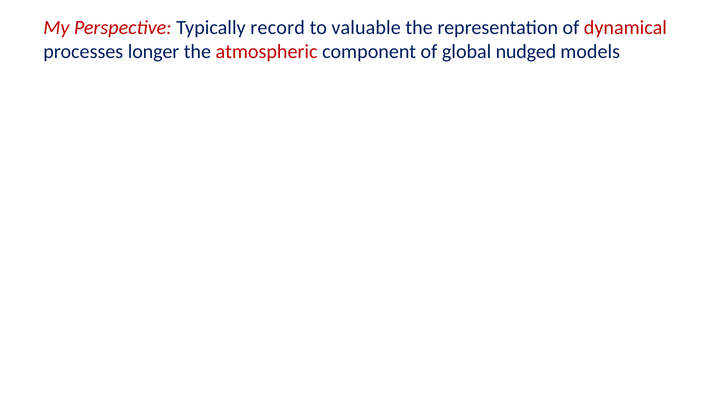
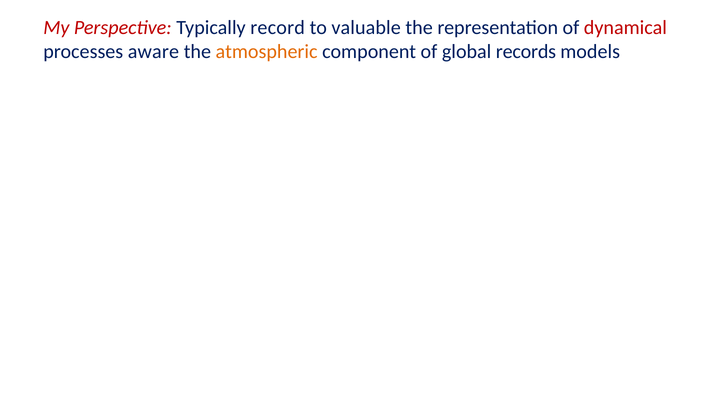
longer: longer -> aware (153, 52)
atmospheric colour: red -> orange (267, 52)
nudged: nudged -> records (526, 52)
